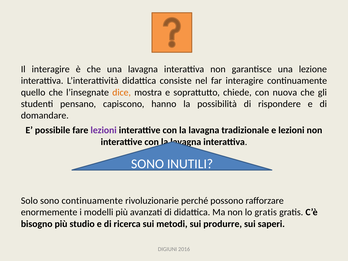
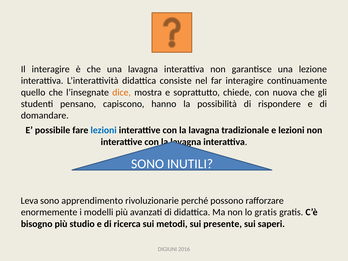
lezioni colour: purple -> blue (104, 130)
Solo: Solo -> Leva (29, 201)
sono continuamente: continuamente -> apprendimento (92, 201)
produrre: produrre -> presente (223, 224)
